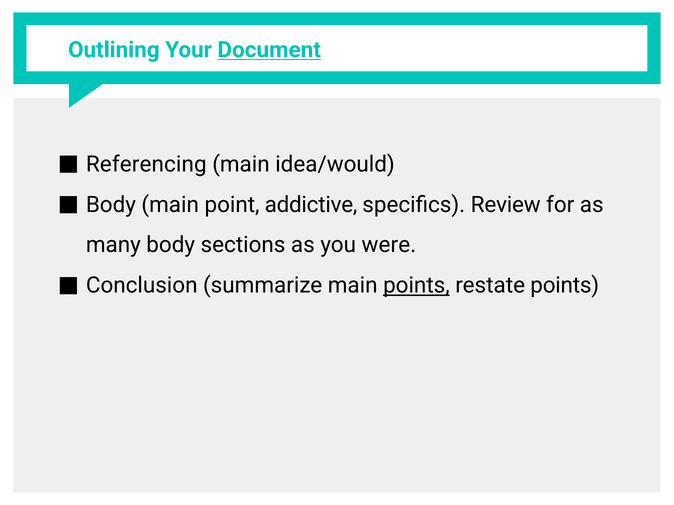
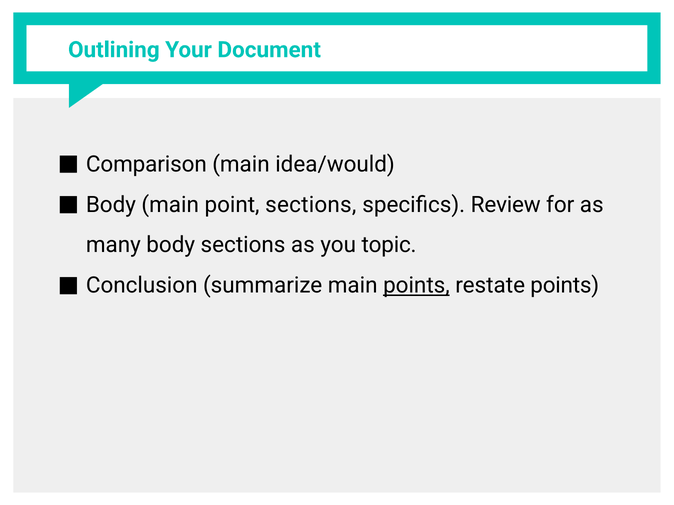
Document underline: present -> none (269, 50)
Referencing: Referencing -> Comparison (146, 164)
point addictive: addictive -> sections (311, 205)
were: were -> topic (389, 245)
